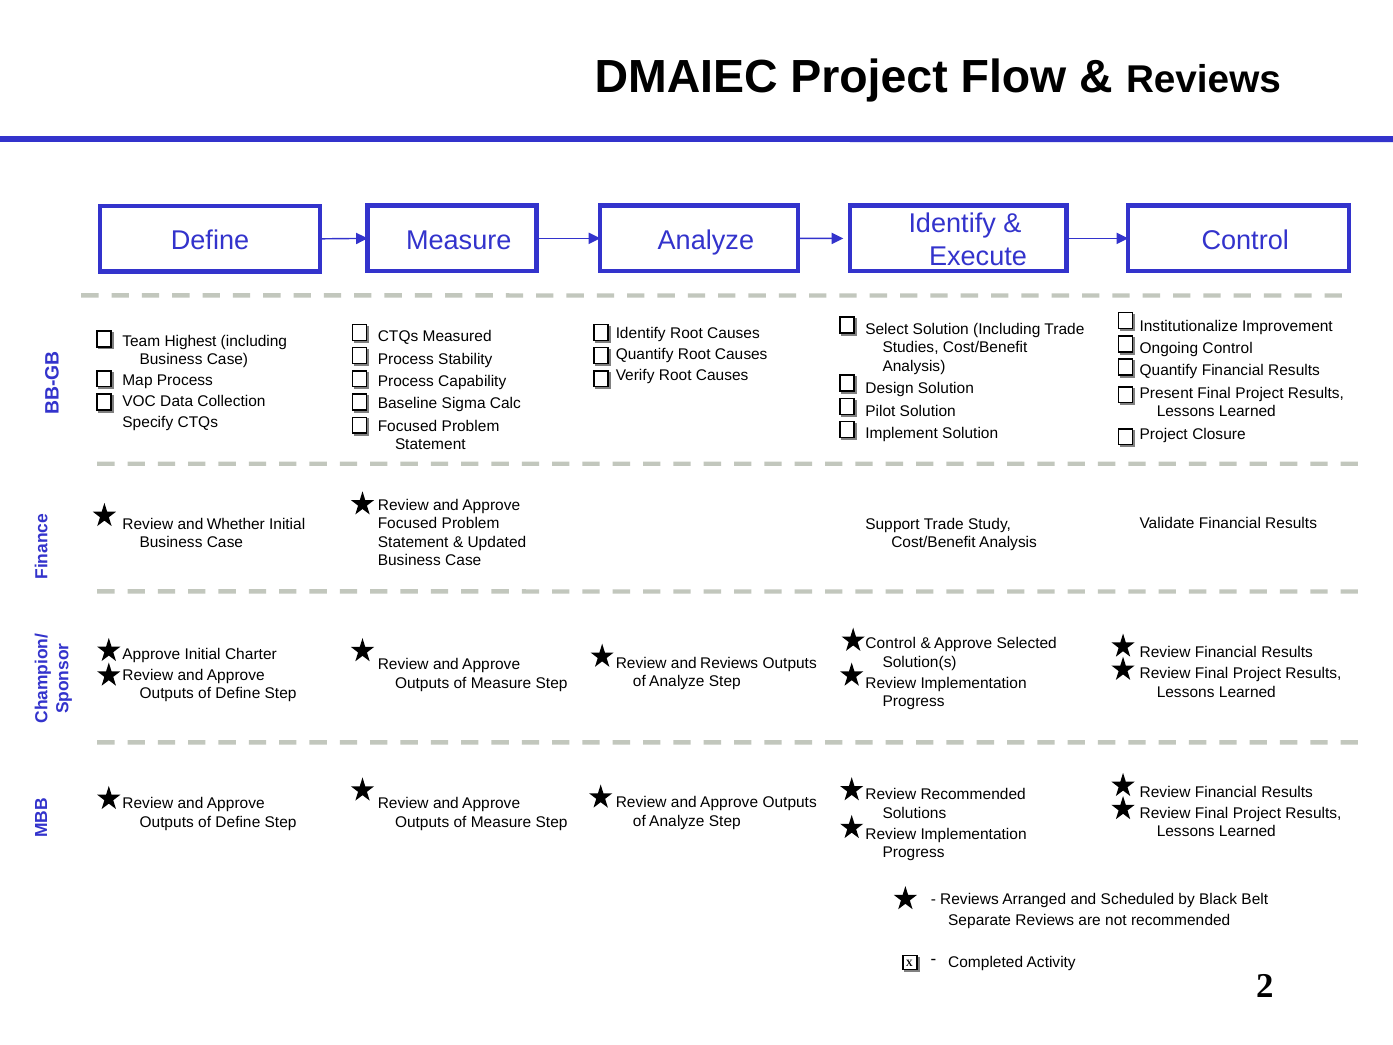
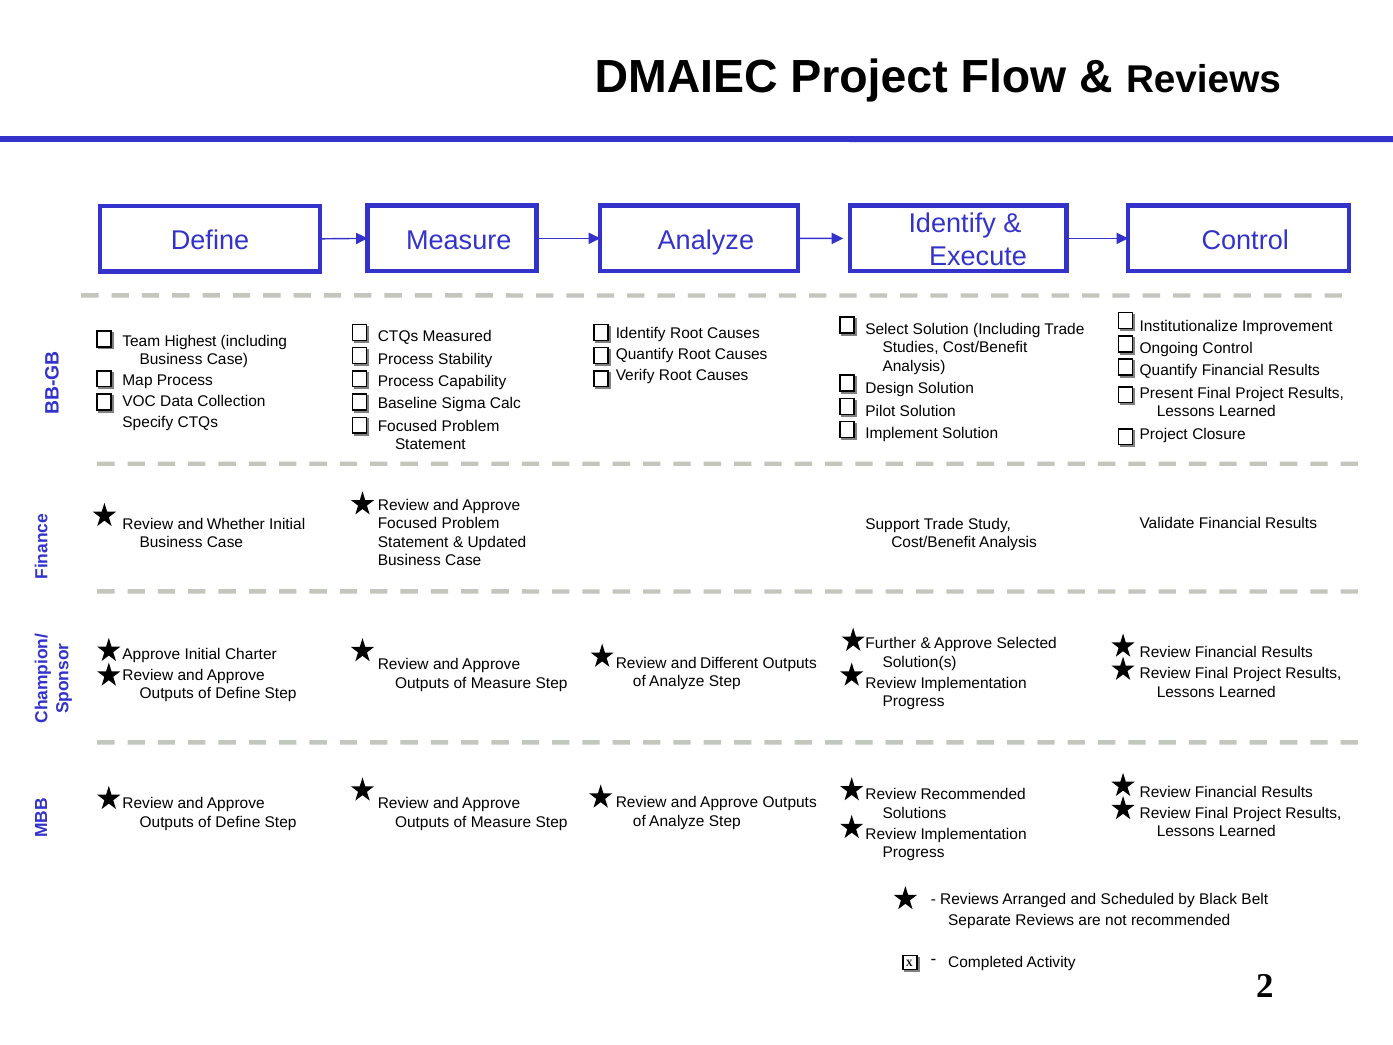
Control: Control -> Further (891, 643)
and Reviews: Reviews -> Different (729, 663)
